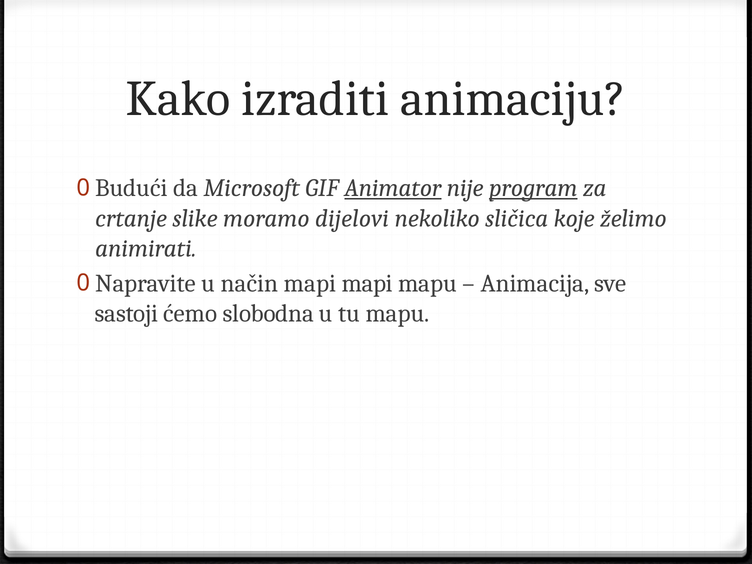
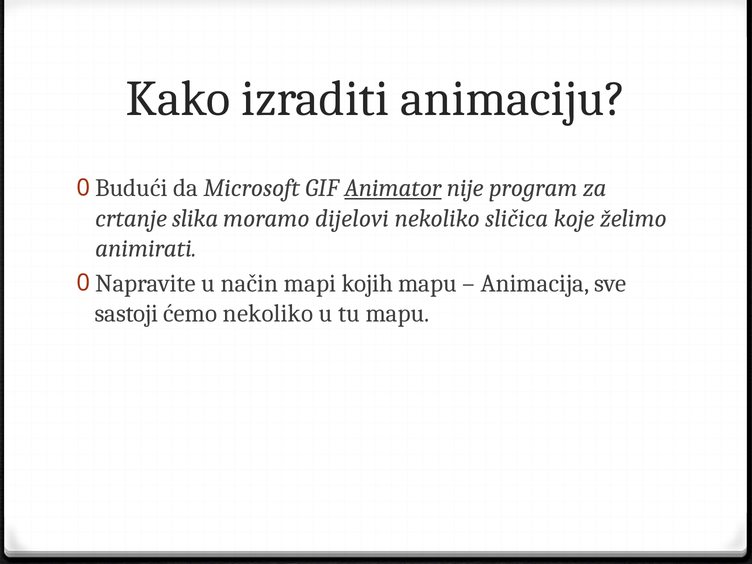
program underline: present -> none (533, 188)
slike: slike -> slika (195, 218)
mapi mapi: mapi -> kojih (367, 283)
ćemo slobodna: slobodna -> nekoliko (268, 314)
